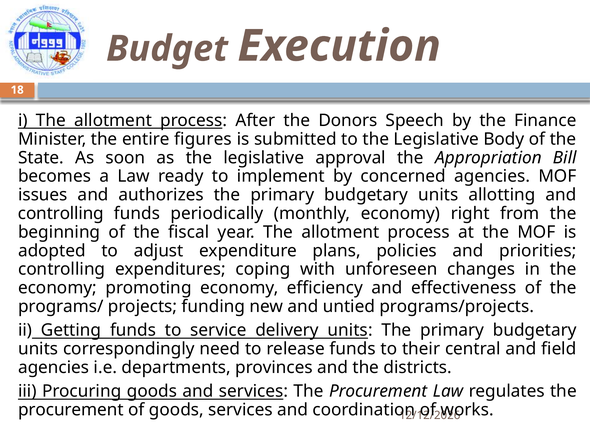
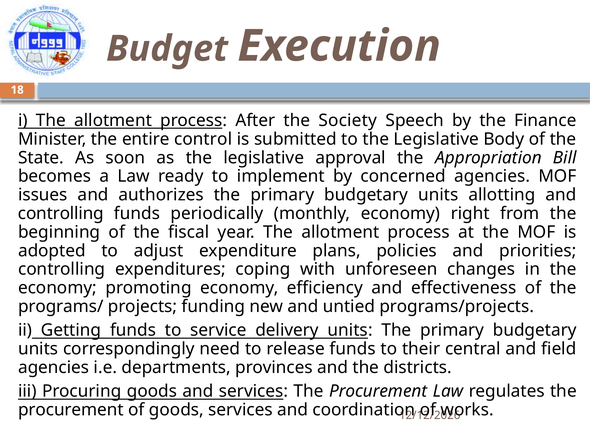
Donors: Donors -> Society (348, 120)
figures: figures -> control (203, 139)
